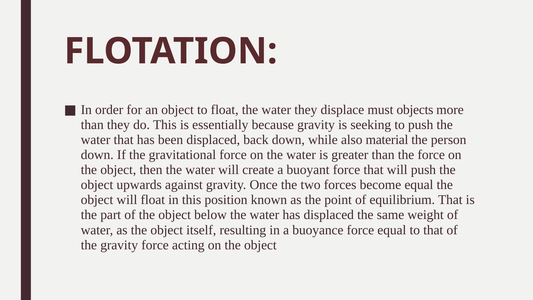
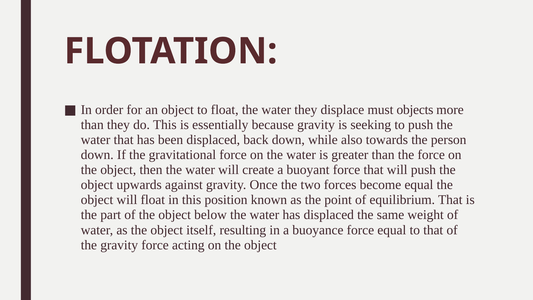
material: material -> towards (387, 140)
